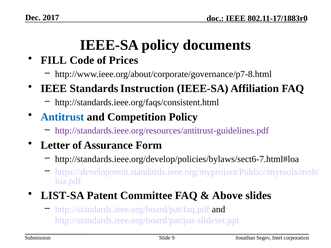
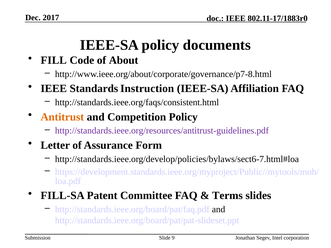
Prices: Prices -> About (124, 60)
Antitrust colour: blue -> orange (62, 117)
LIST-SA: LIST-SA -> FILL-SA (63, 196)
Above: Above -> Terms (227, 196)
